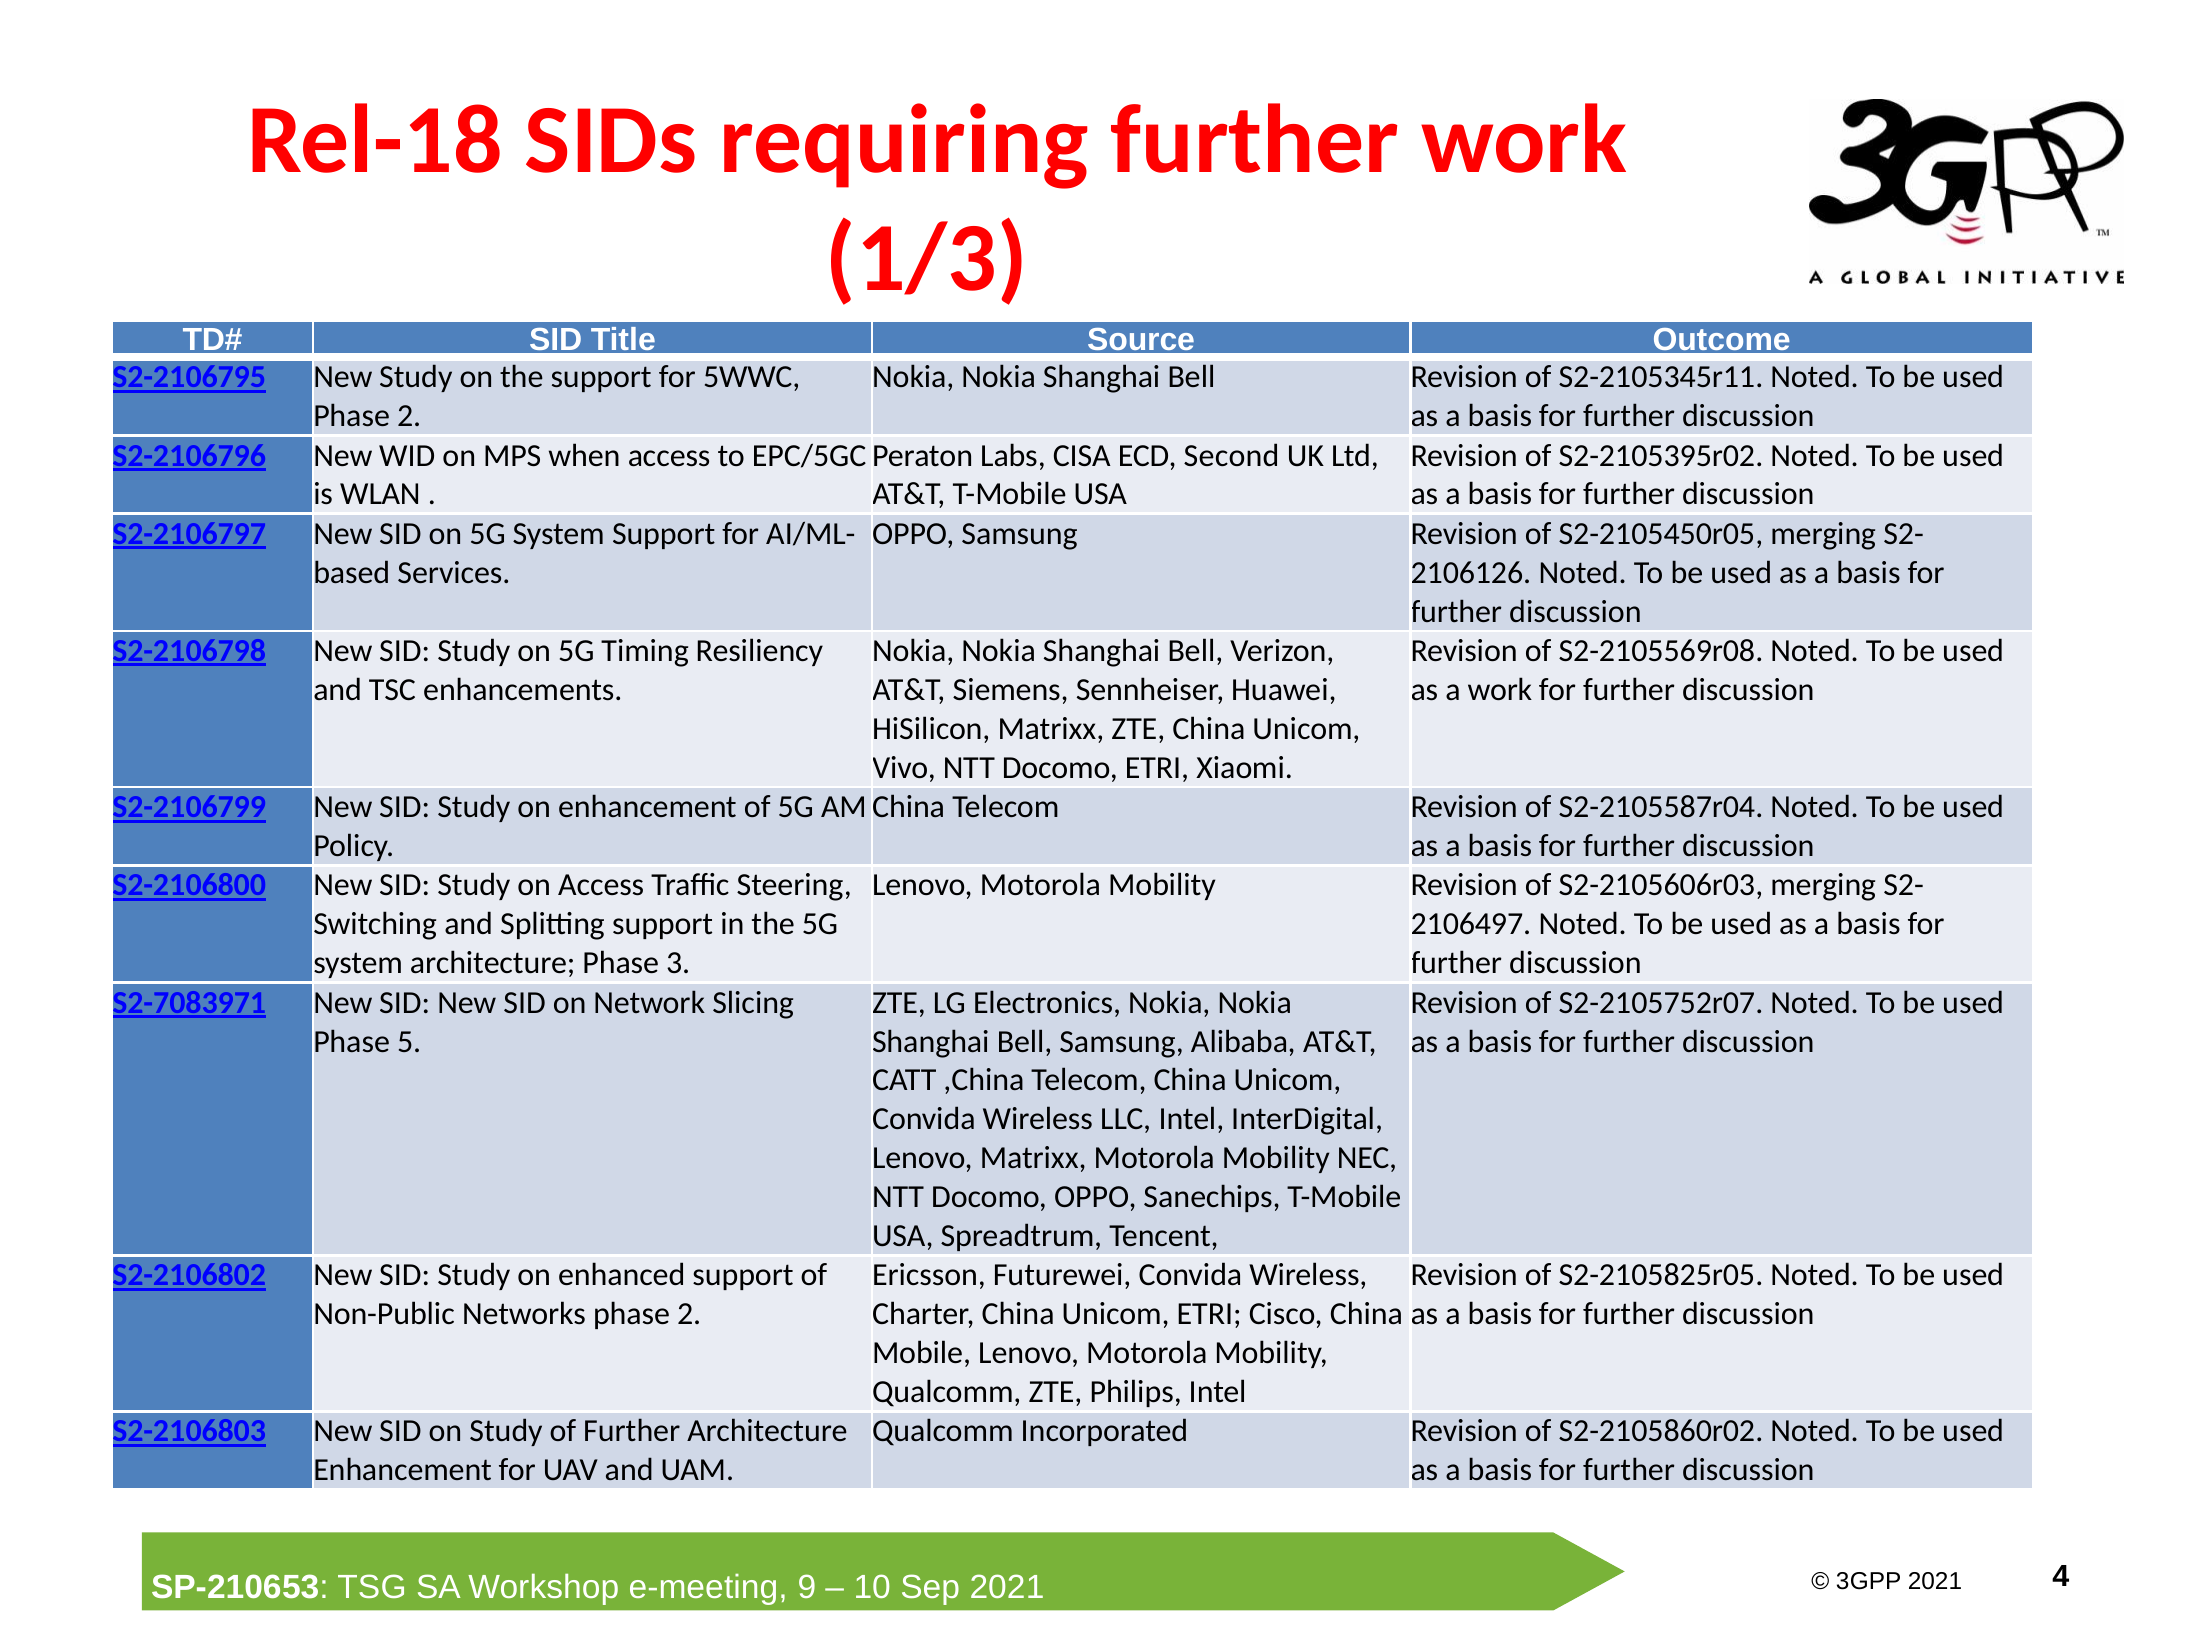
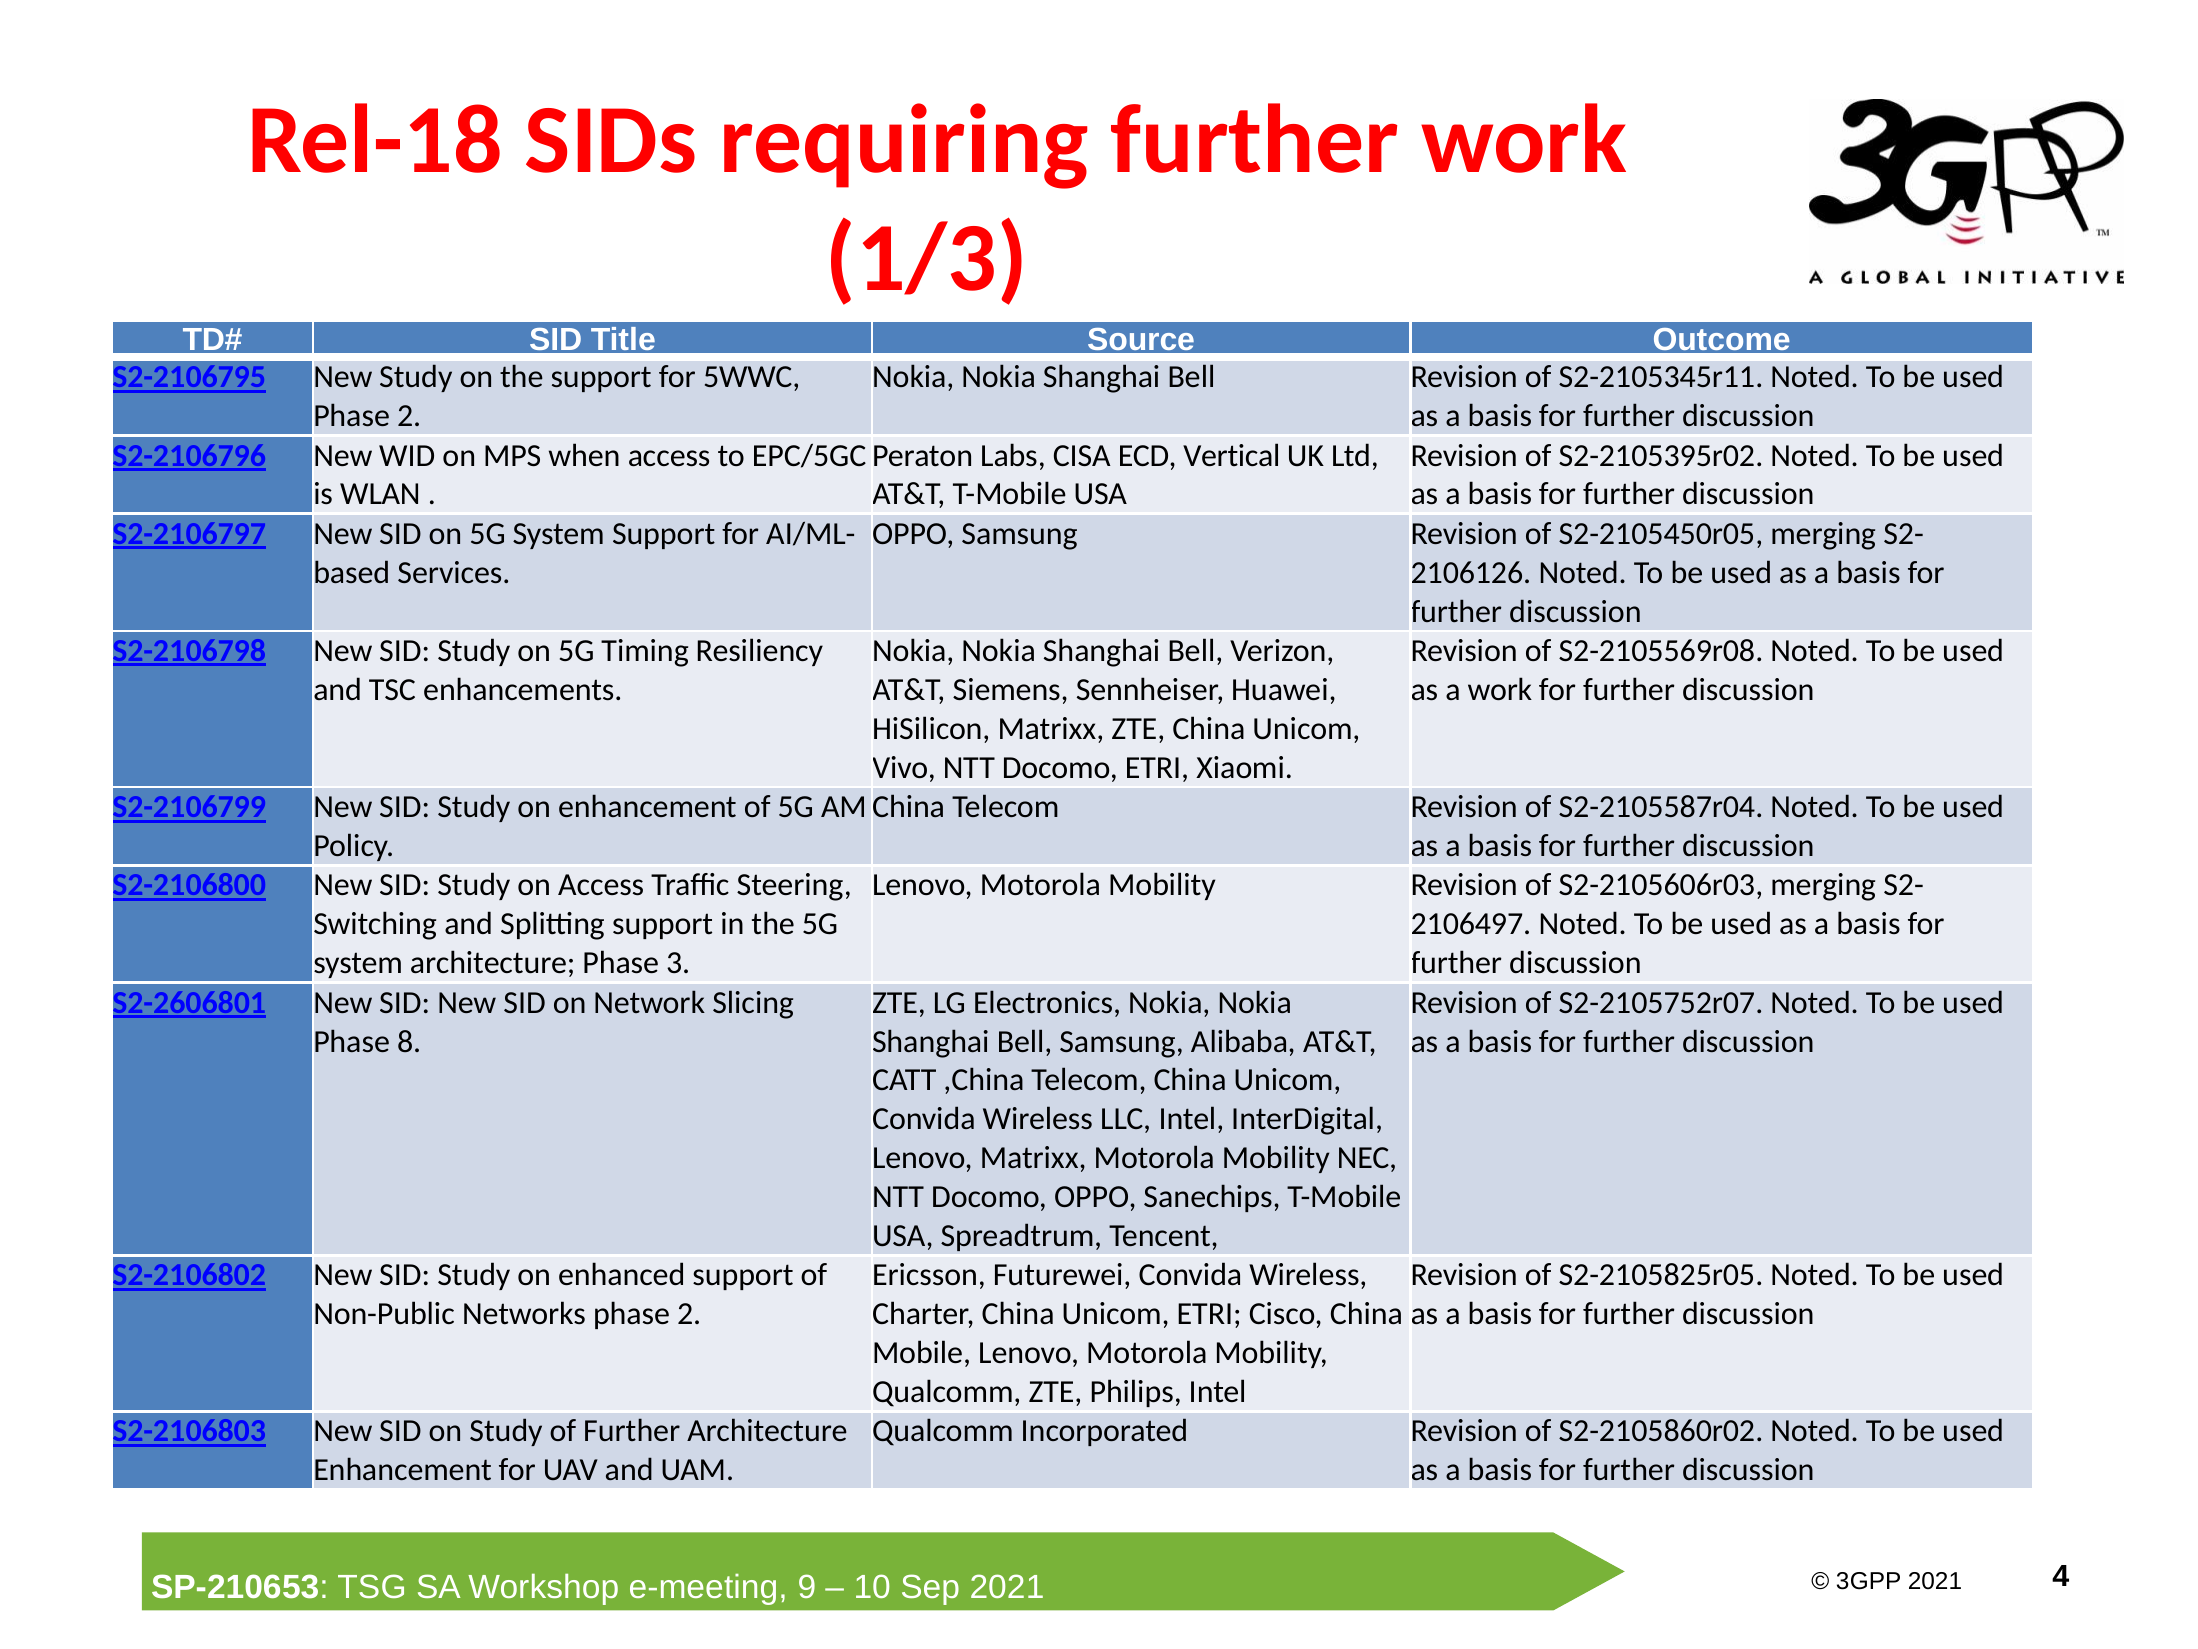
Second: Second -> Vertical (1232, 455)
S2-7083971: S2-7083971 -> S2-2606801 (189, 1002)
5: 5 -> 8 (409, 1041)
